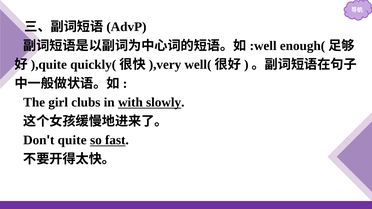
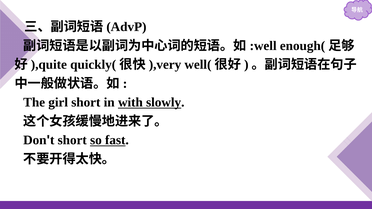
girl clubs: clubs -> short (86, 102)
quite: quite -> short (72, 140)
